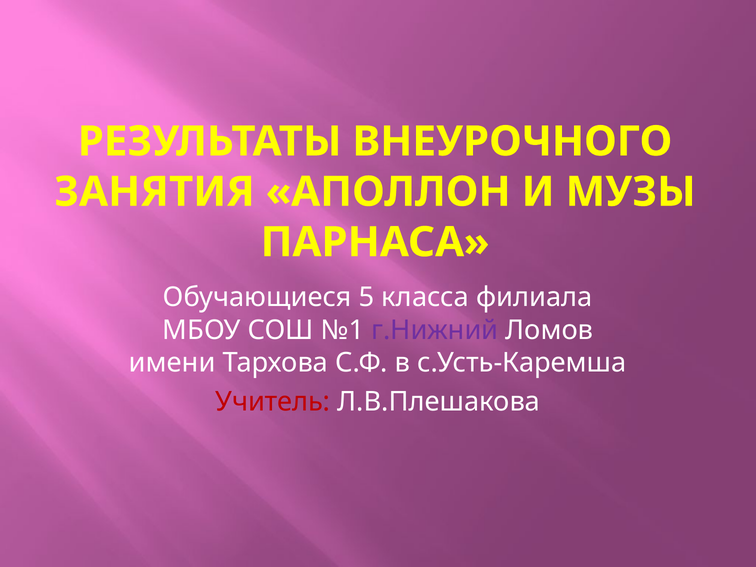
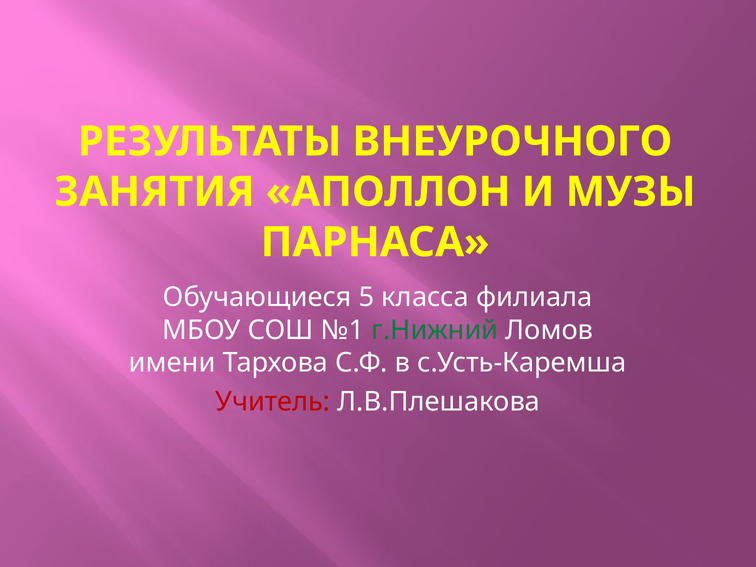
г.Нижний colour: purple -> green (435, 330)
